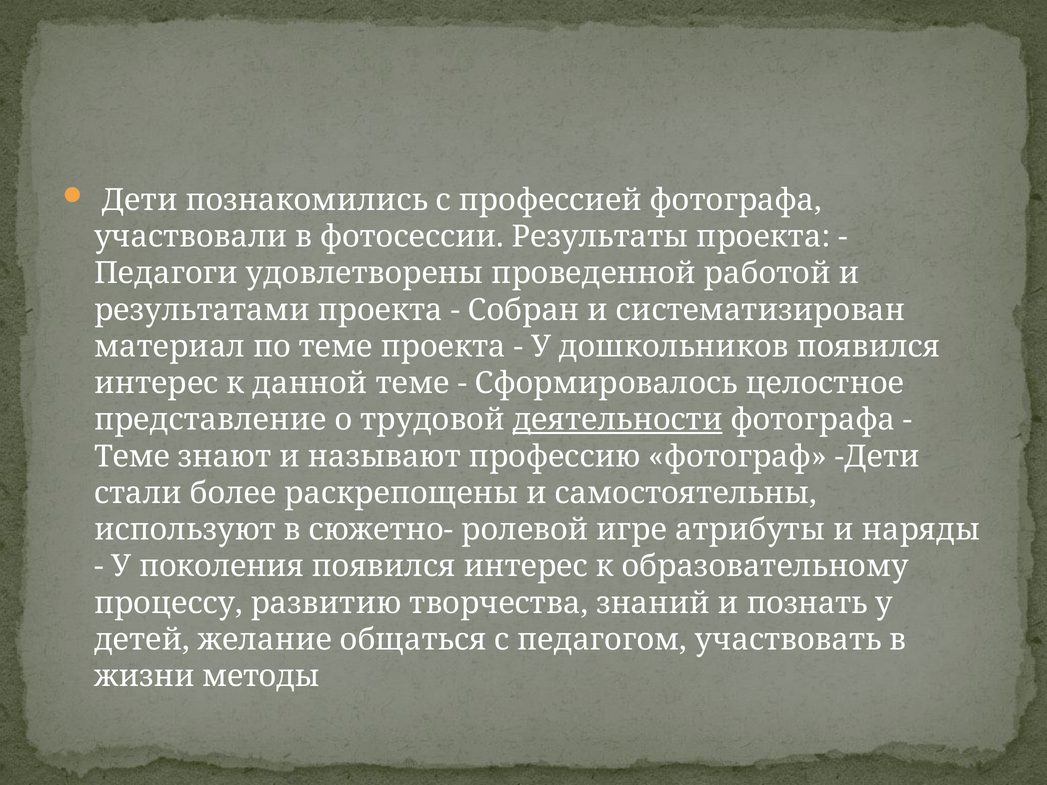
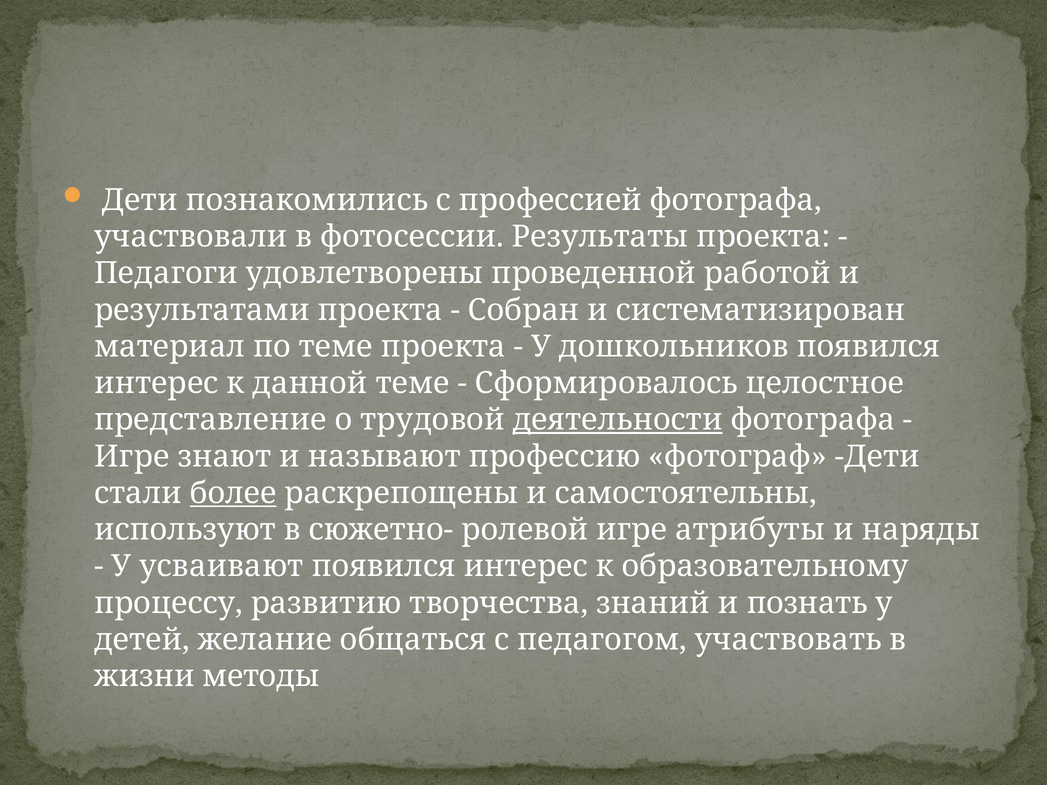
Теме: Теме -> Игре (132, 457)
более underline: none -> present (233, 493)
поколения: поколения -> усваивают (221, 567)
